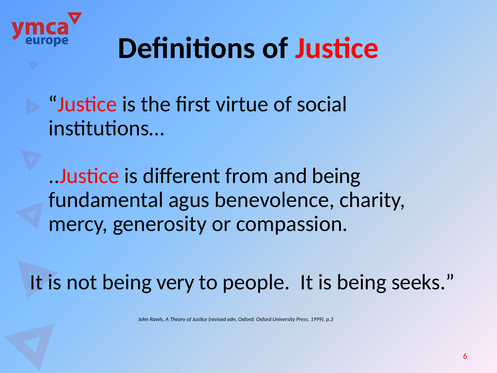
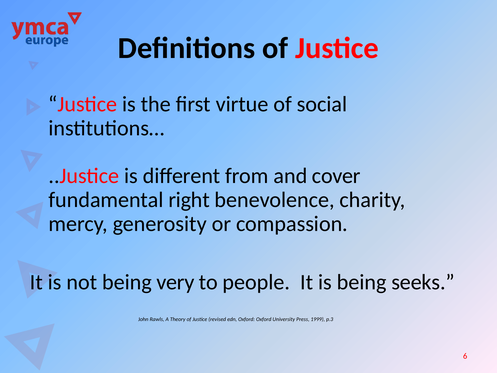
and being: being -> cover (336, 176)
agus: agus -> right (189, 200)
